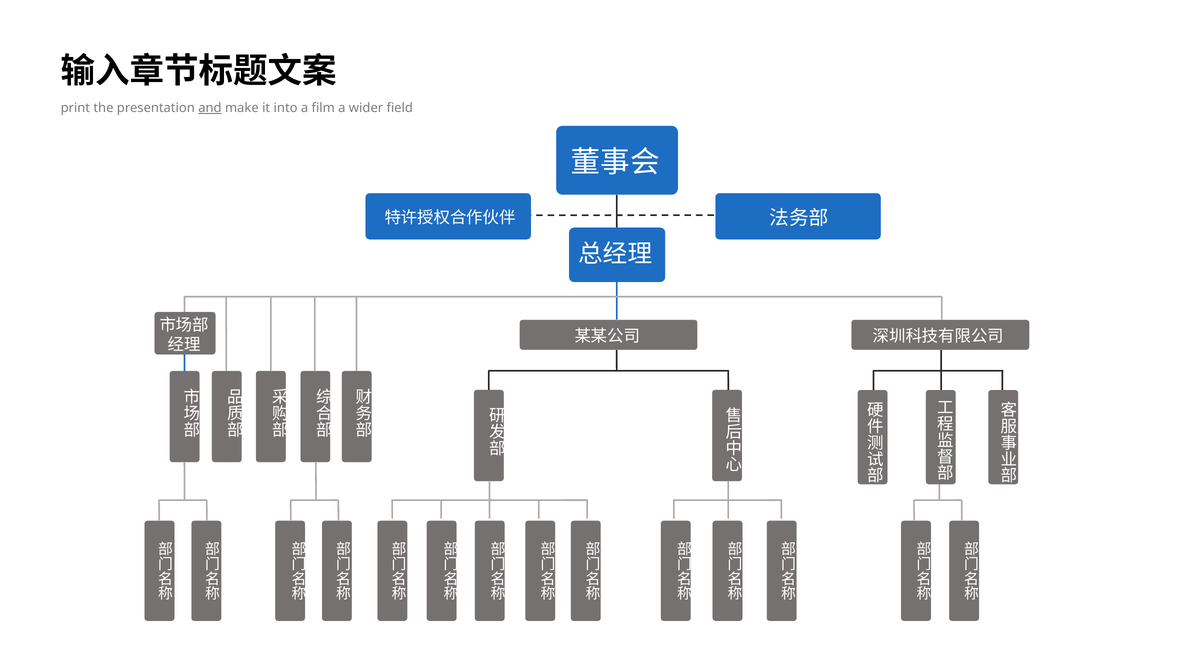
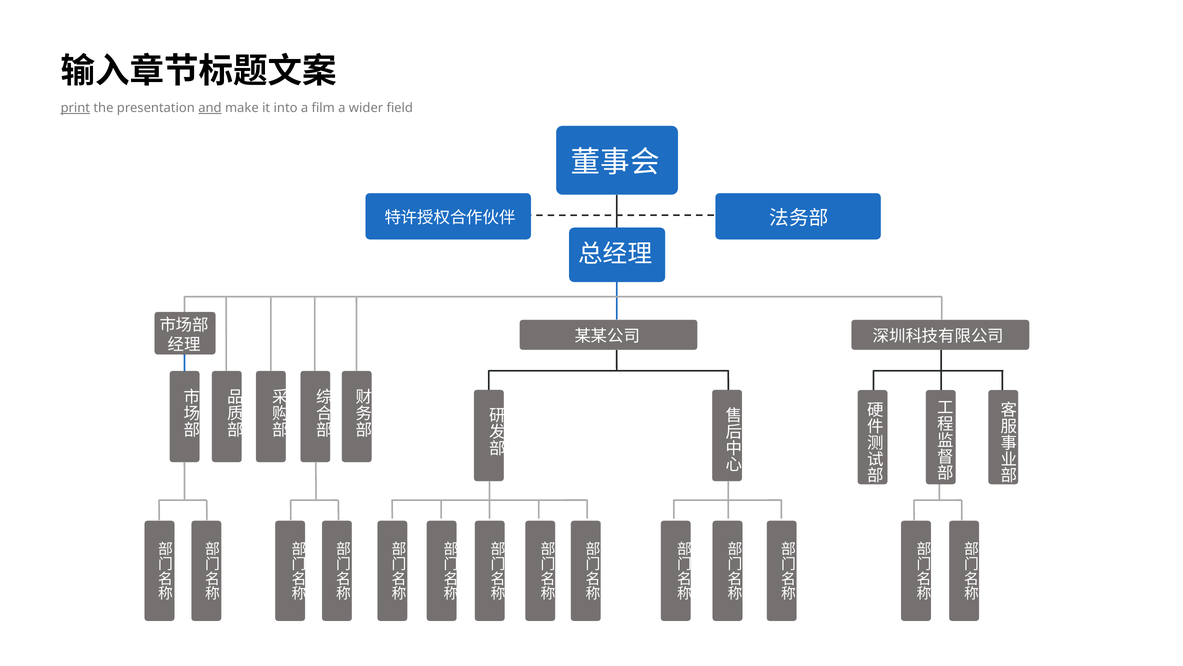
print underline: none -> present (75, 108)
